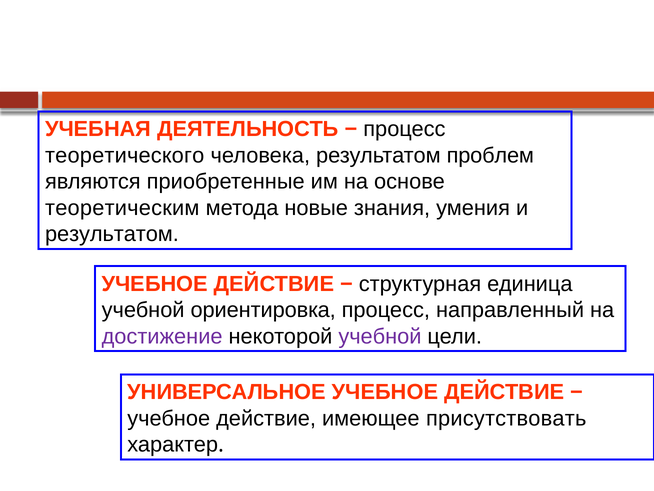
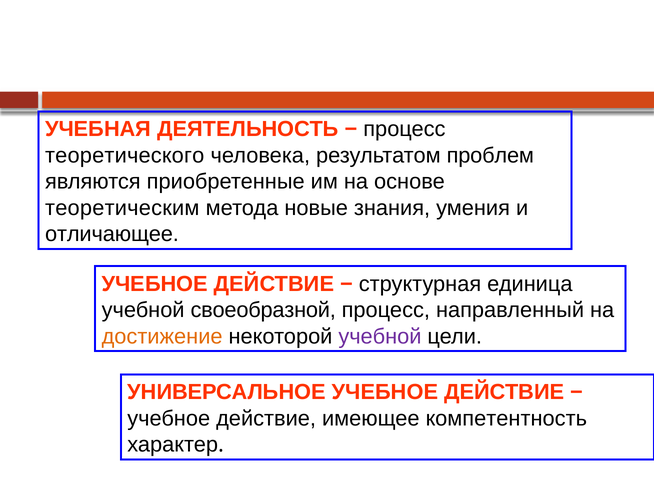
результатом: результатом -> отличающее (112, 234)
ориентировка: ориентировка -> своеобразной (263, 310)
достижение colour: purple -> orange (162, 336)
присутствовать: присутствовать -> компетентность (506, 418)
